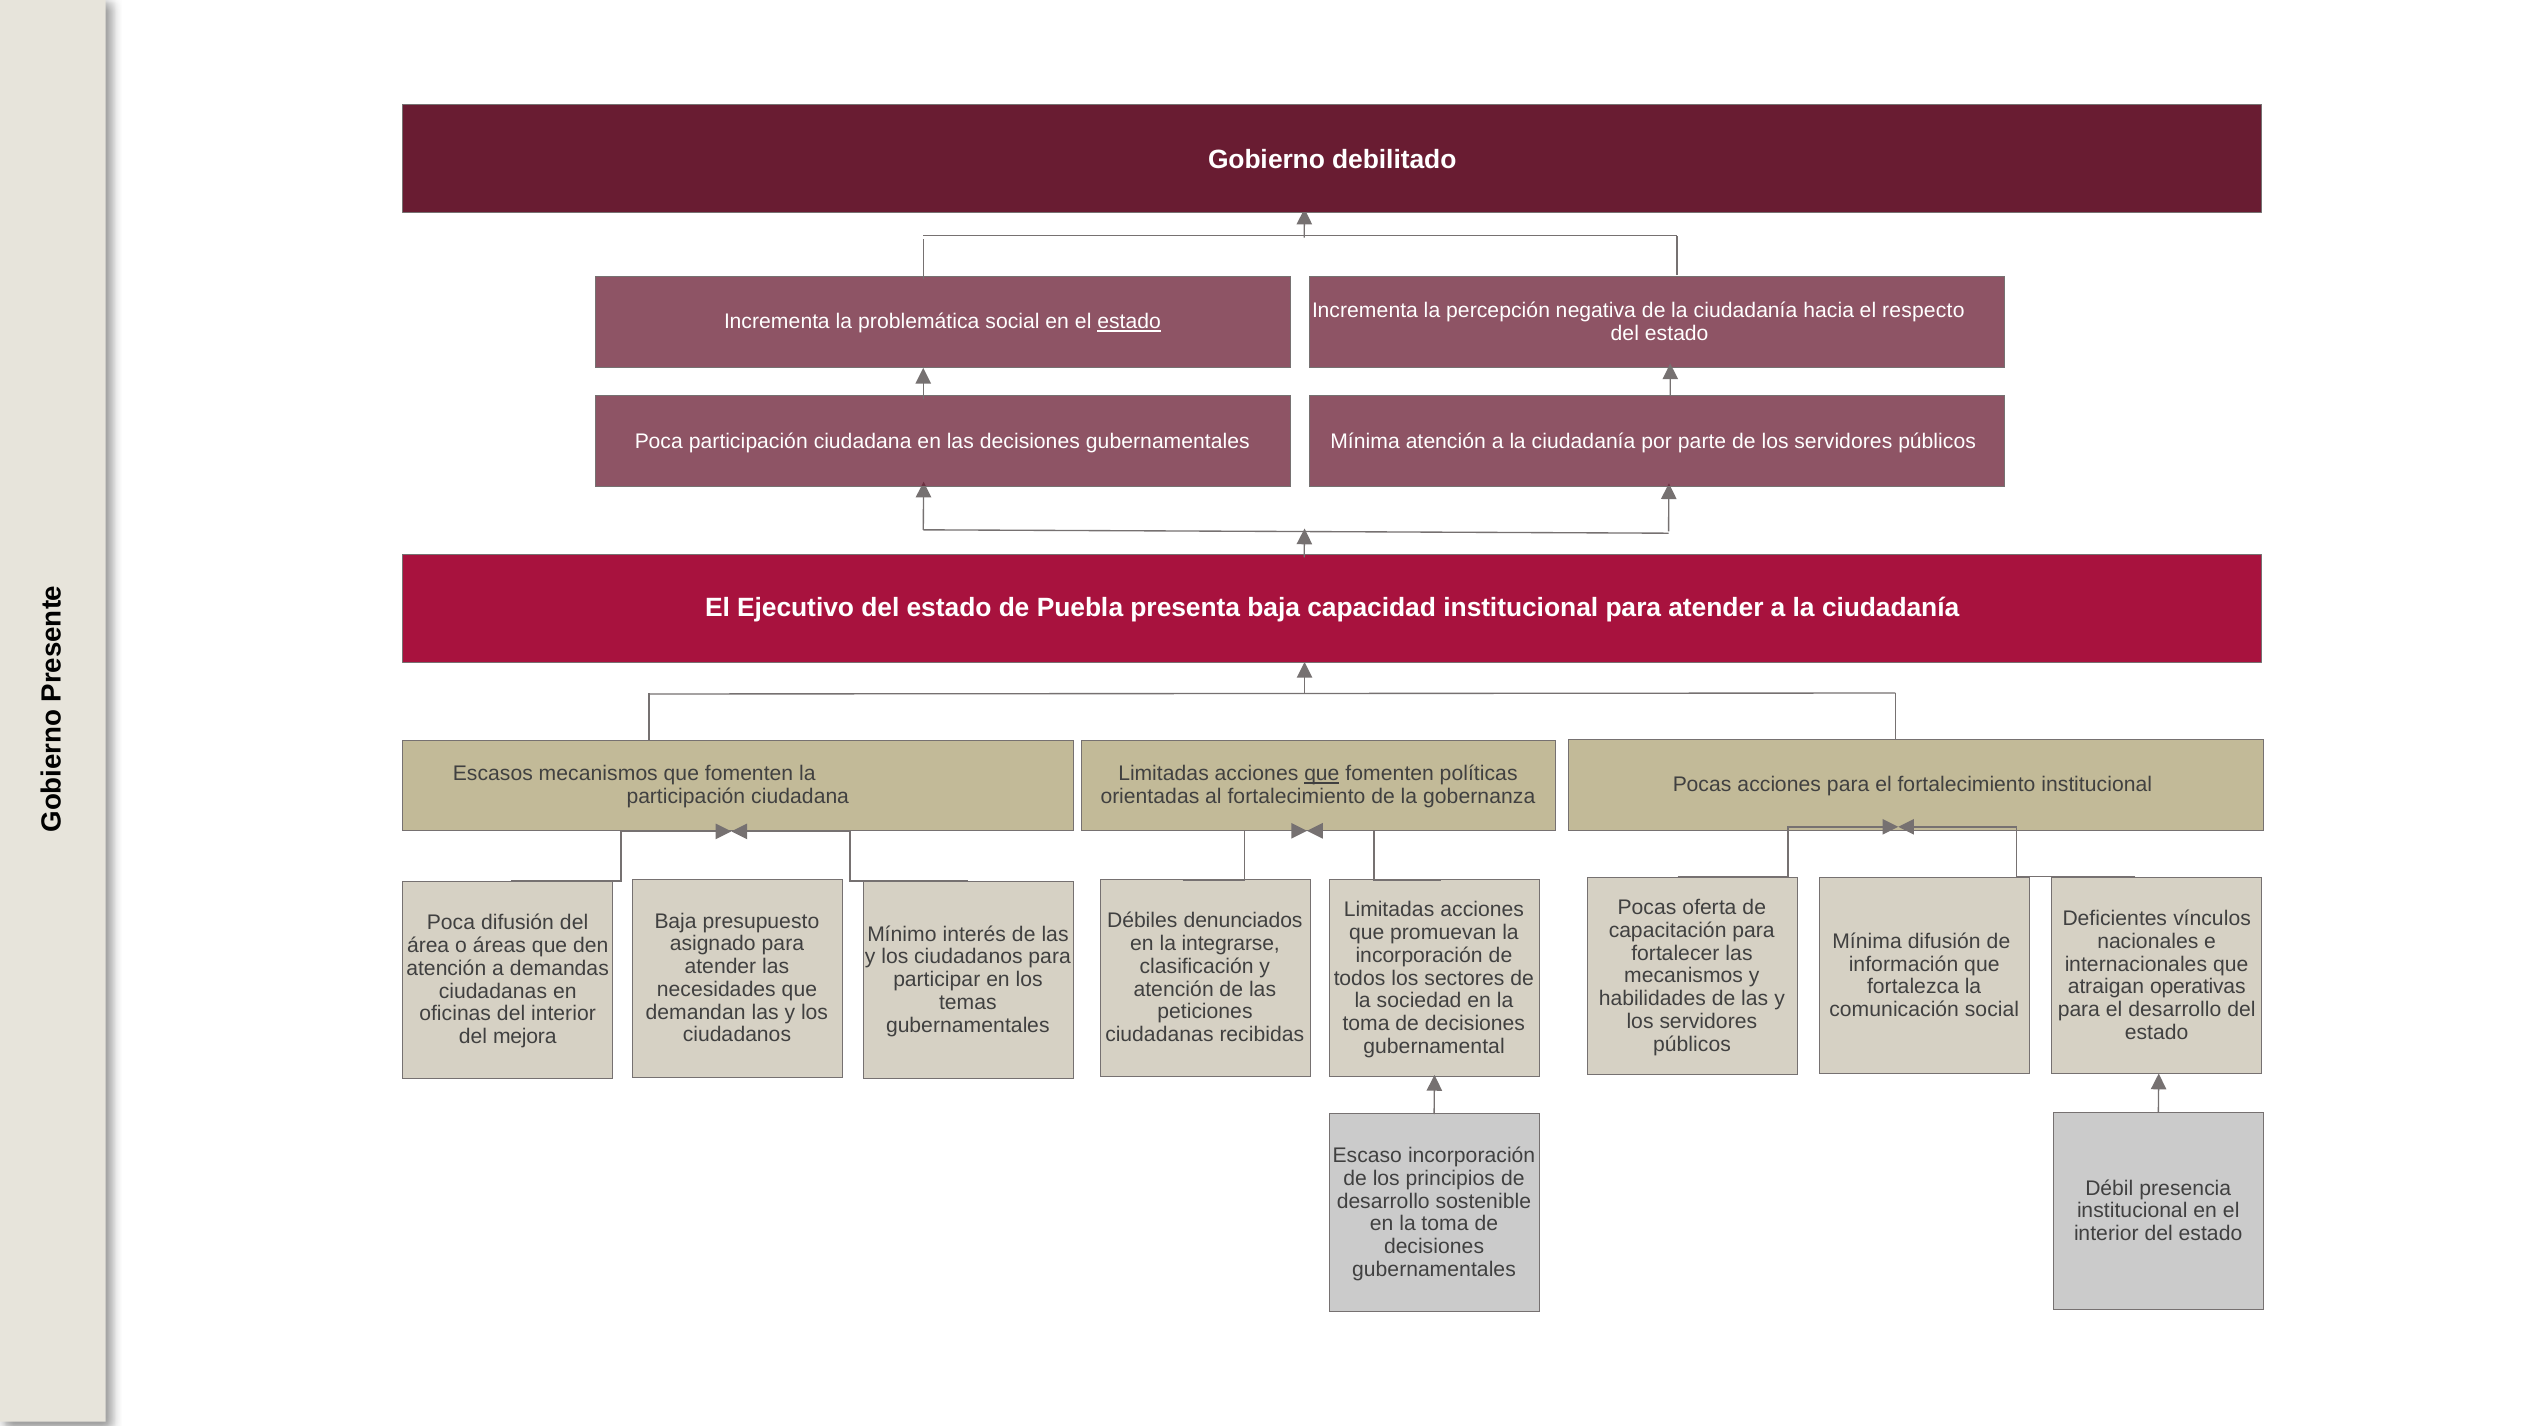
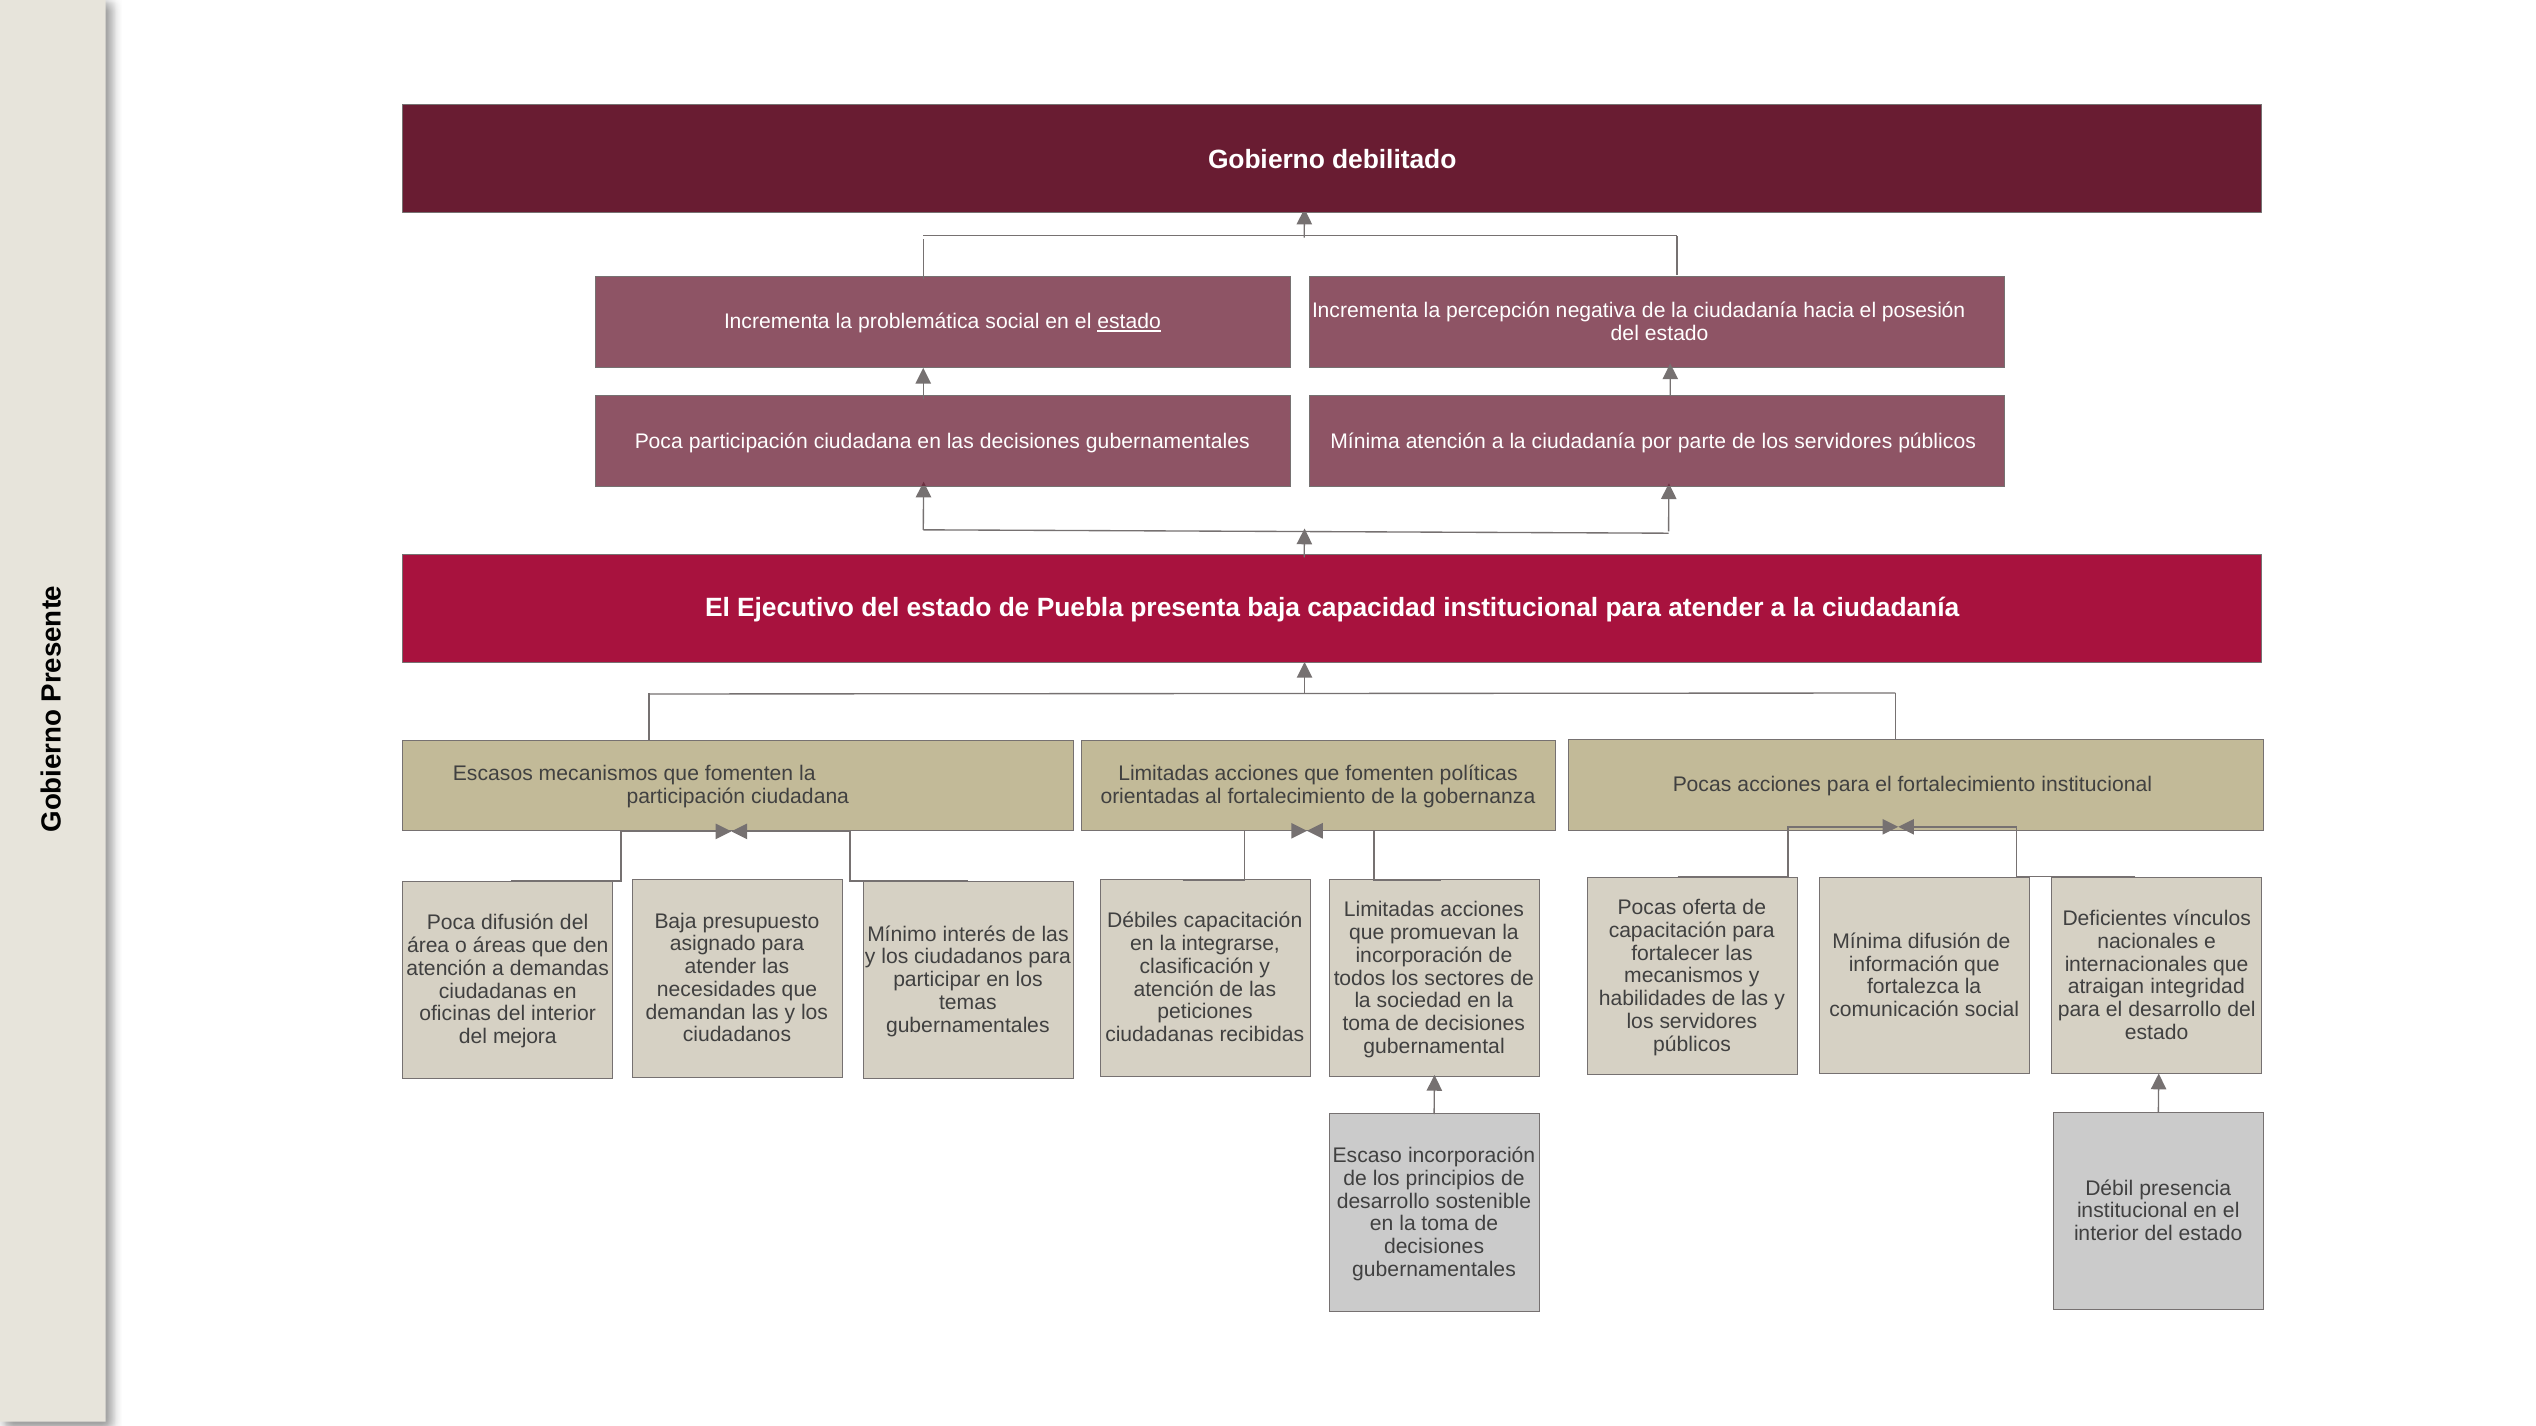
respecto: respecto -> posesión (1923, 311)
que underline: present -> none (1322, 774)
Débiles denunciados: denunciados -> capacitación (1243, 921)
operativas: operativas -> integridad (2198, 987)
